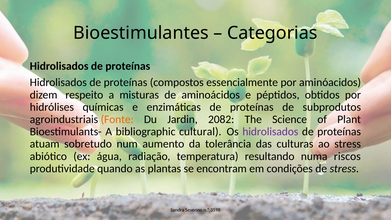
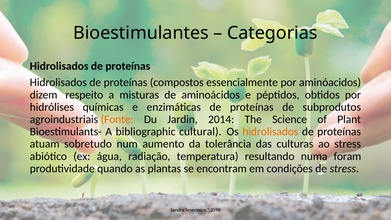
2082: 2082 -> 2014 (221, 119)
hidrolisados colour: purple -> orange (270, 132)
riscos: riscos -> foram (347, 156)
